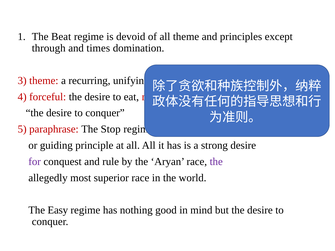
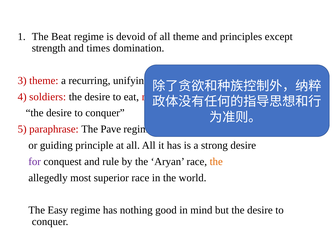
through: through -> strength (49, 48)
forceful: forceful -> soldiers (48, 97)
Stop: Stop -> Pave (111, 129)
the colour: purple -> orange (216, 162)
